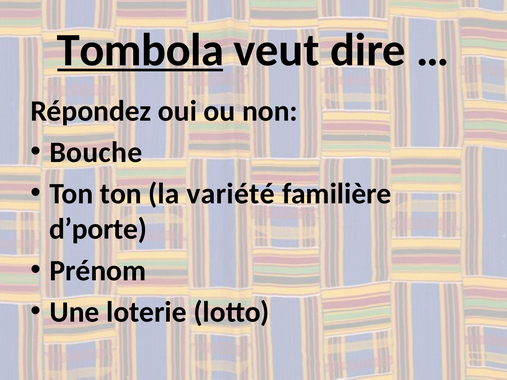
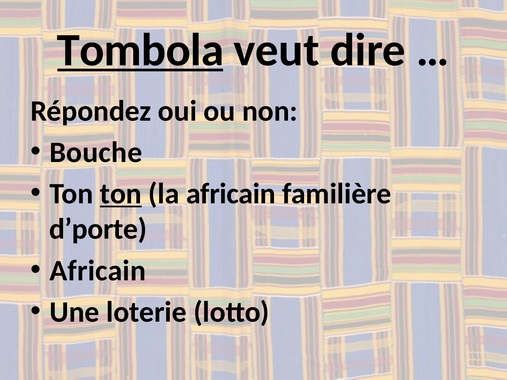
ton underline: none -> present (121, 194)
la variété: variété -> africain (231, 194)
Prénom: Prénom -> Africain (98, 271)
